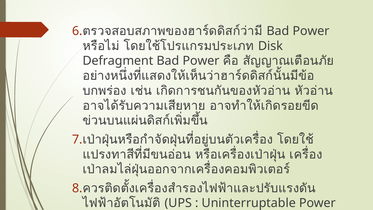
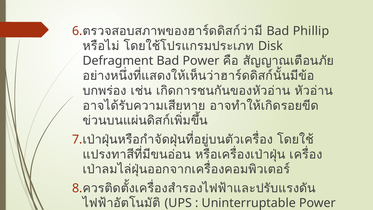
Power: Power -> Phillip (311, 31)
